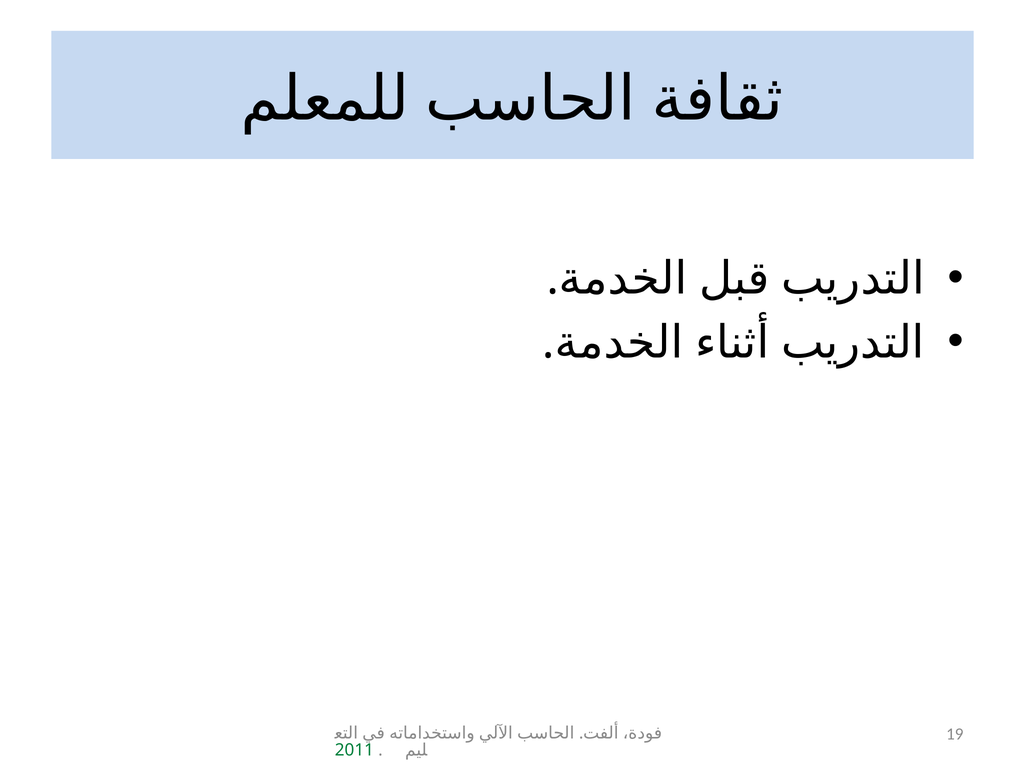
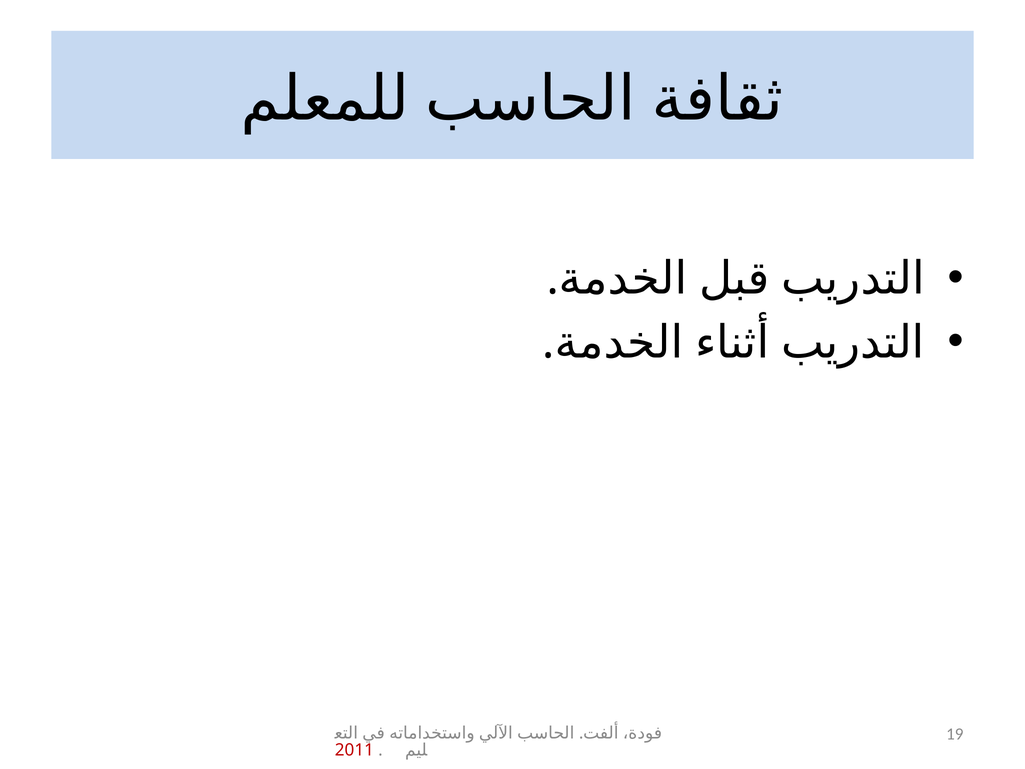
2011 colour: green -> red (354, 750)
